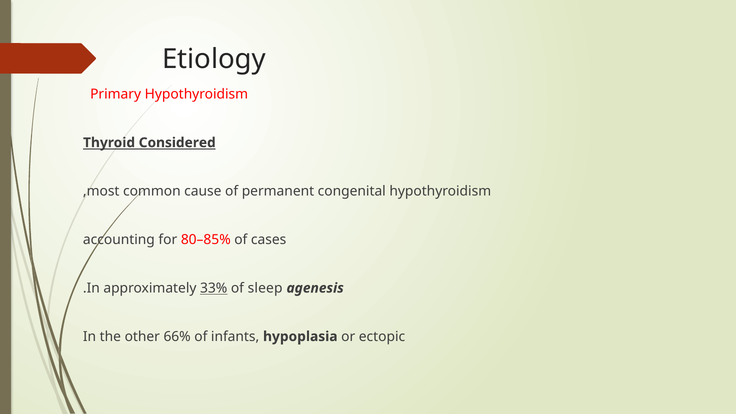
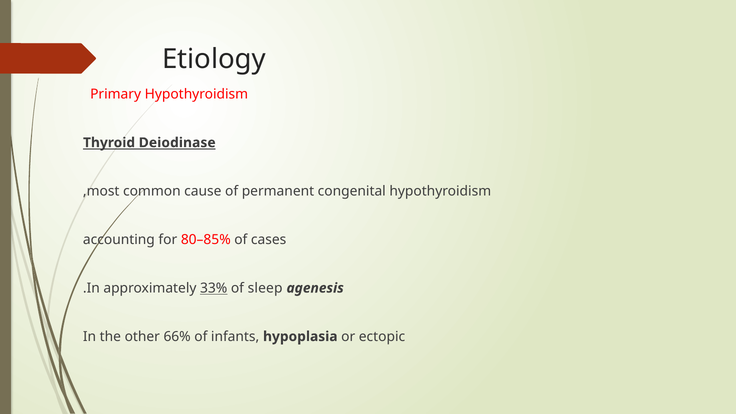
Considered: Considered -> Deiodinase (177, 143)
